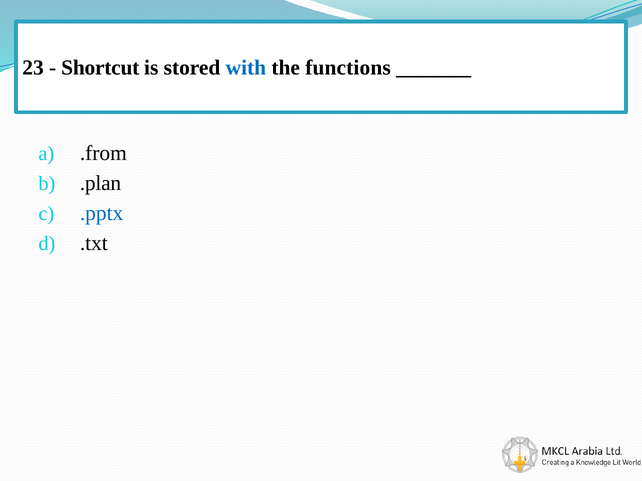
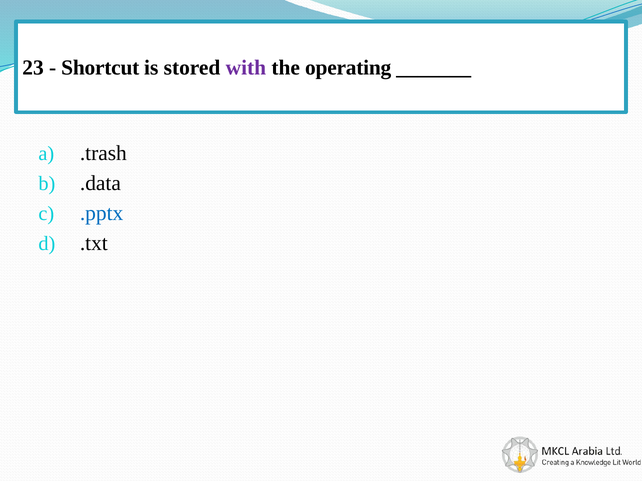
with colour: blue -> purple (246, 68)
functions: functions -> operating (348, 68)
.from: .from -> .trash (103, 153)
.plan: .plan -> .data (100, 183)
